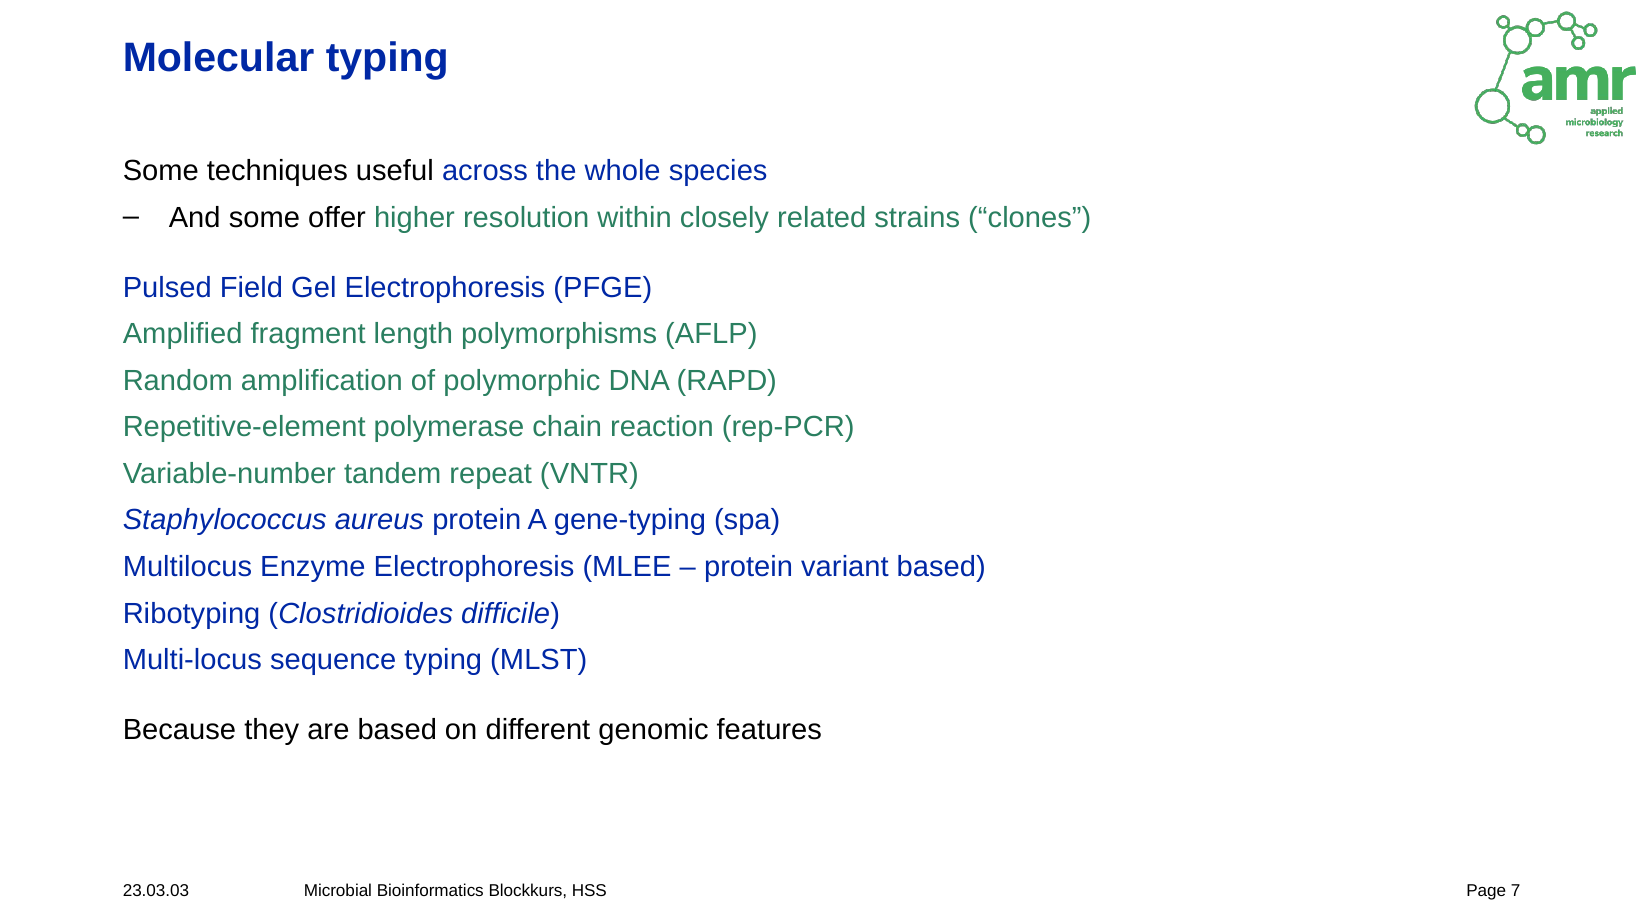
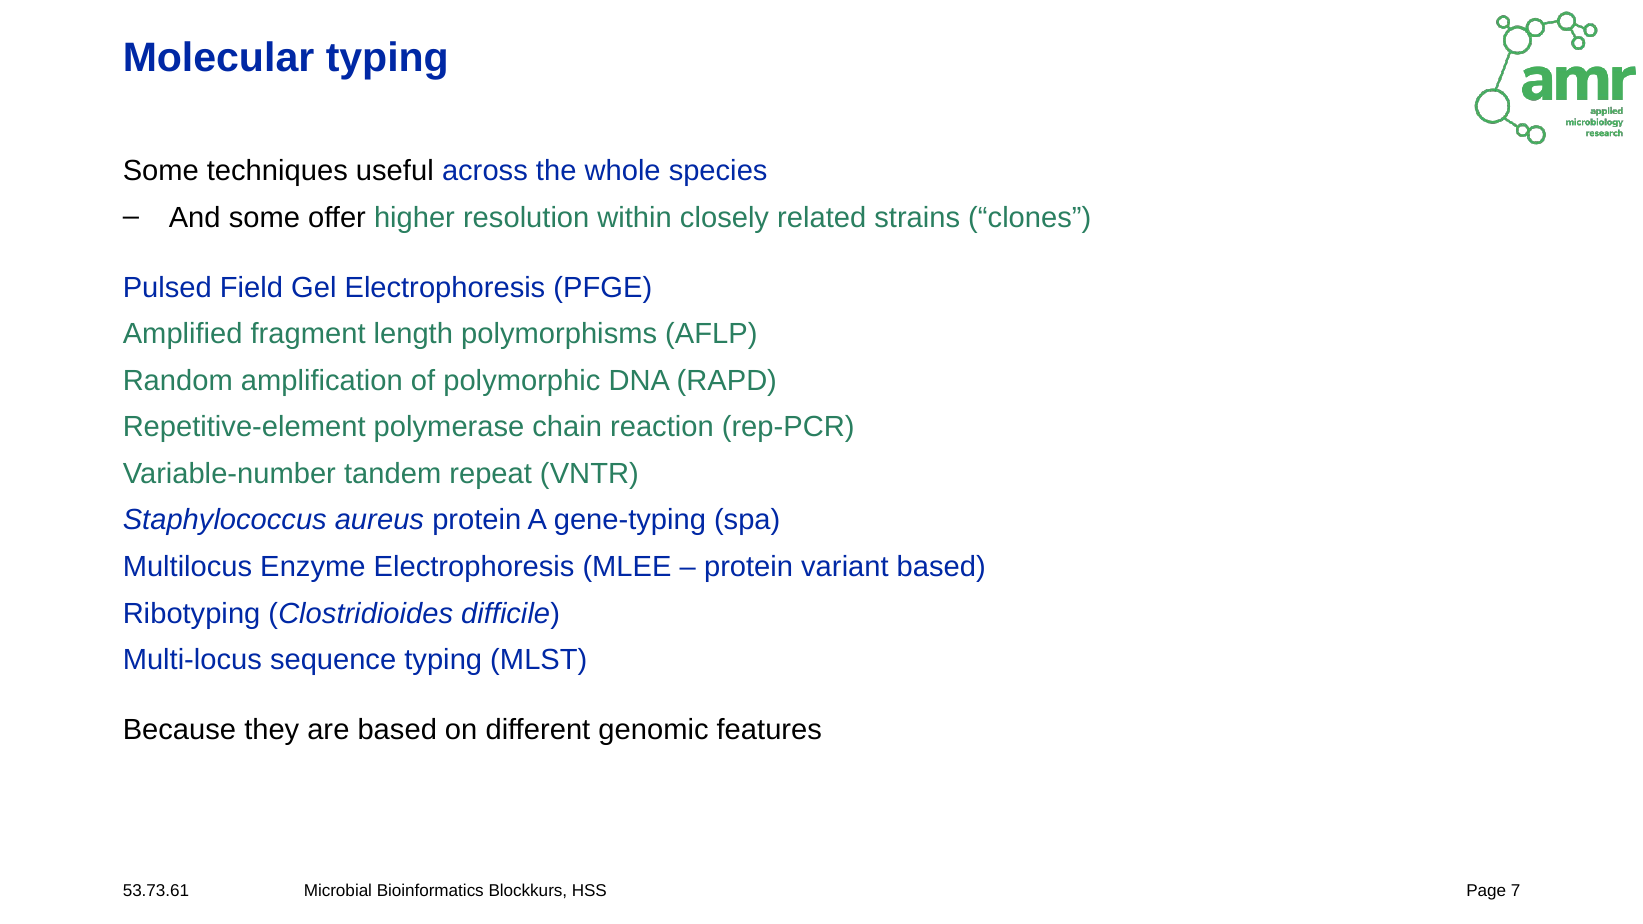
23.03.03: 23.03.03 -> 53.73.61 (156, 891)
